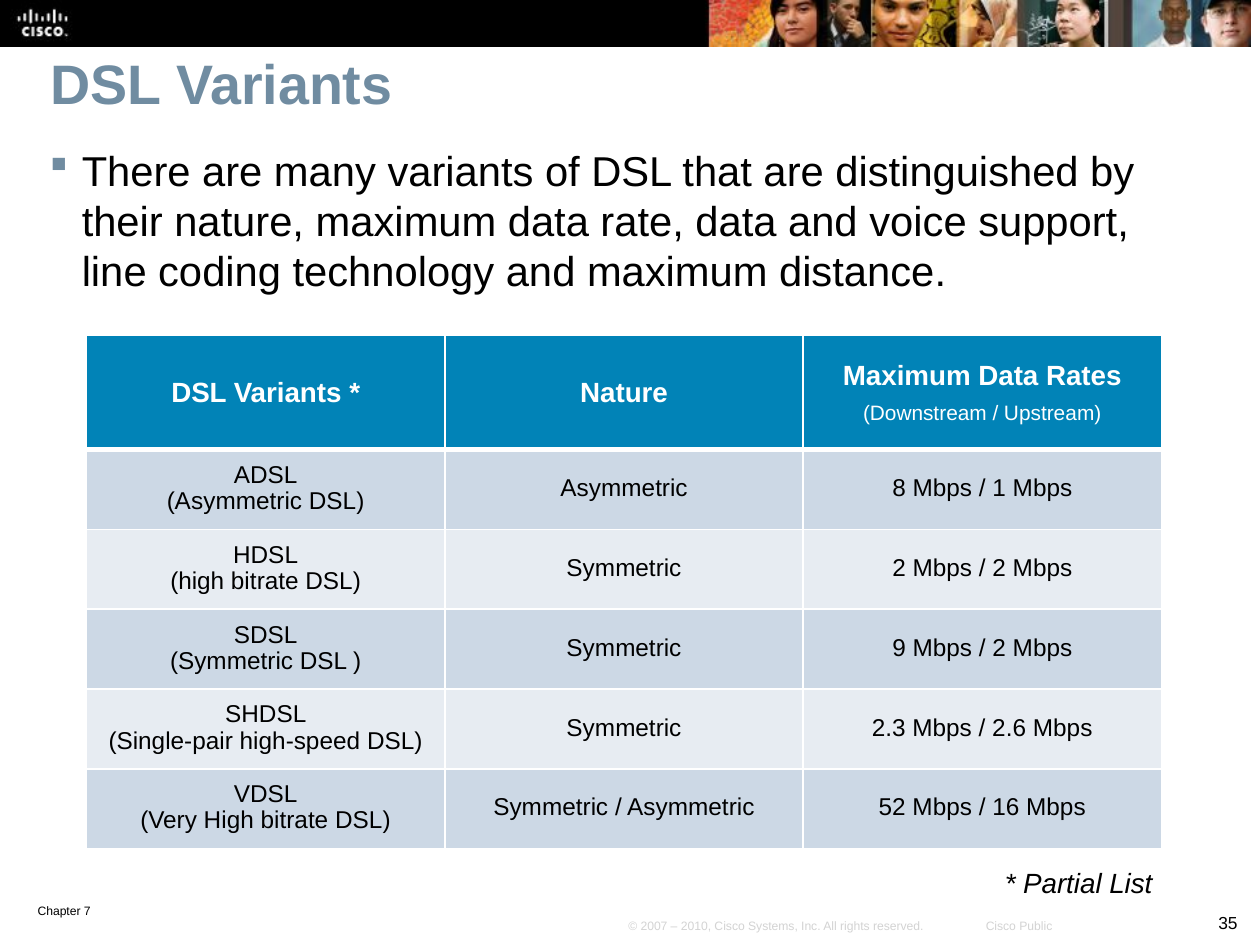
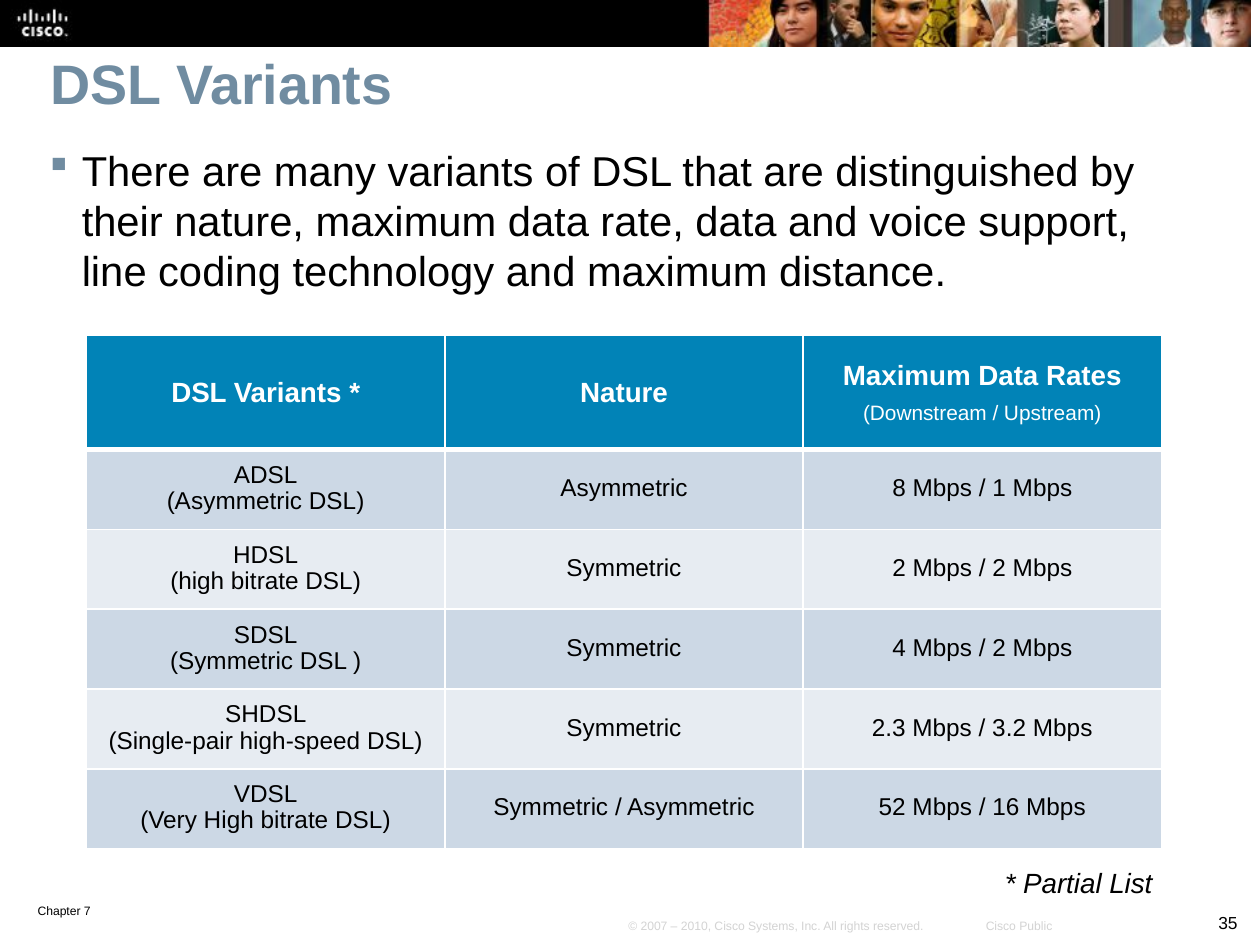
9: 9 -> 4 (899, 648)
2.6: 2.6 -> 3.2 (1009, 728)
